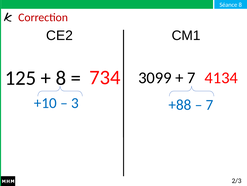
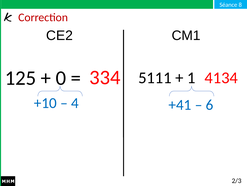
8: 8 -> 0 (61, 78)
734: 734 -> 334 (105, 77)
3099: 3099 -> 5111 (155, 78)
7: 7 -> 1 (191, 78)
3: 3 -> 4 (75, 103)
+88: +88 -> +41 (180, 104)
7: 7 -> 6 (210, 104)
